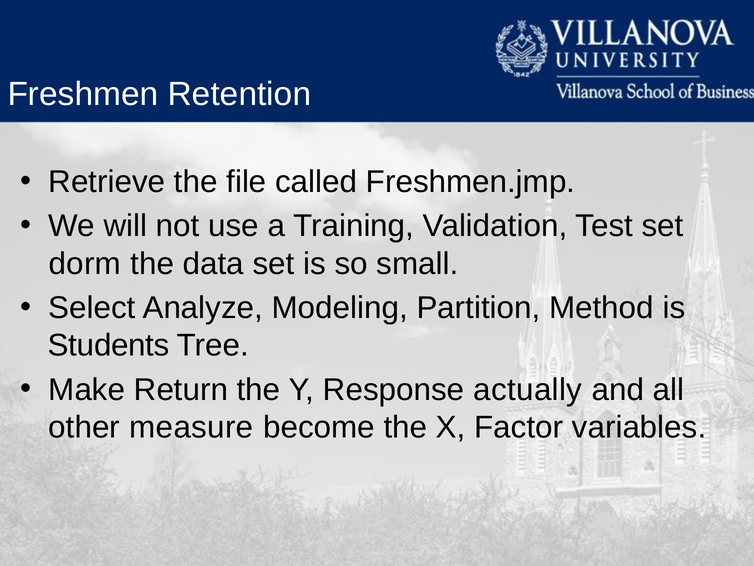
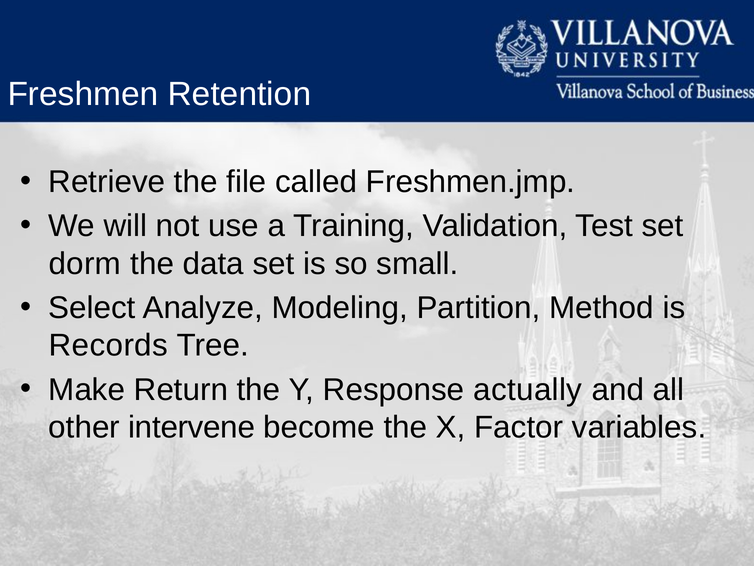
Students: Students -> Records (108, 345)
measure: measure -> intervene (192, 427)
